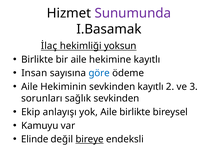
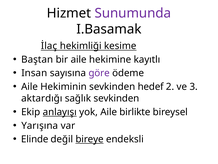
yoksun: yoksun -> kesime (120, 46)
Birlikte: Birlikte -> Baştan (37, 59)
göre colour: blue -> purple (99, 73)
sevkinden kayıtlı: kayıtlı -> hedef (151, 86)
sorunları: sorunları -> aktardığı (42, 98)
anlayışı underline: none -> present (60, 112)
Kamuyu: Kamuyu -> Yarışına (40, 125)
